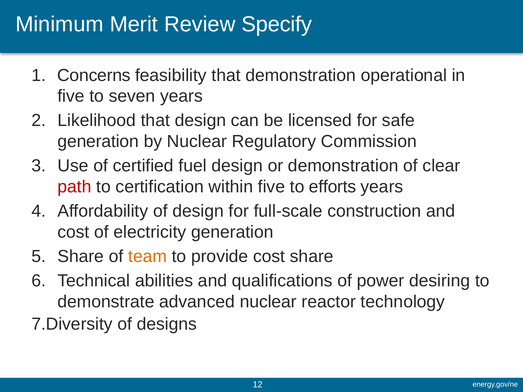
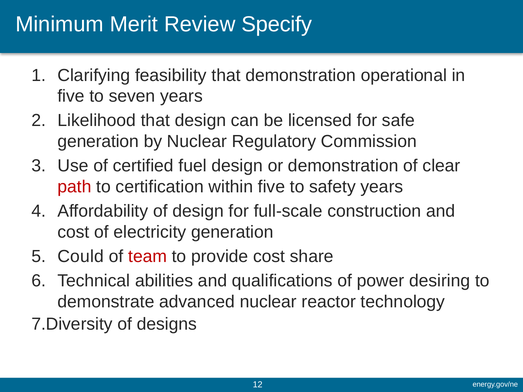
Concerns: Concerns -> Clarifying (94, 75)
efforts: efforts -> safety (332, 187)
Share: Share -> Could (81, 257)
team colour: orange -> red (148, 257)
